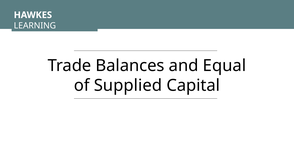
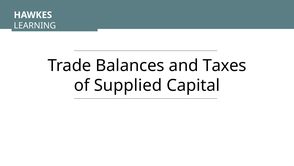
Equal: Equal -> Taxes (225, 65)
